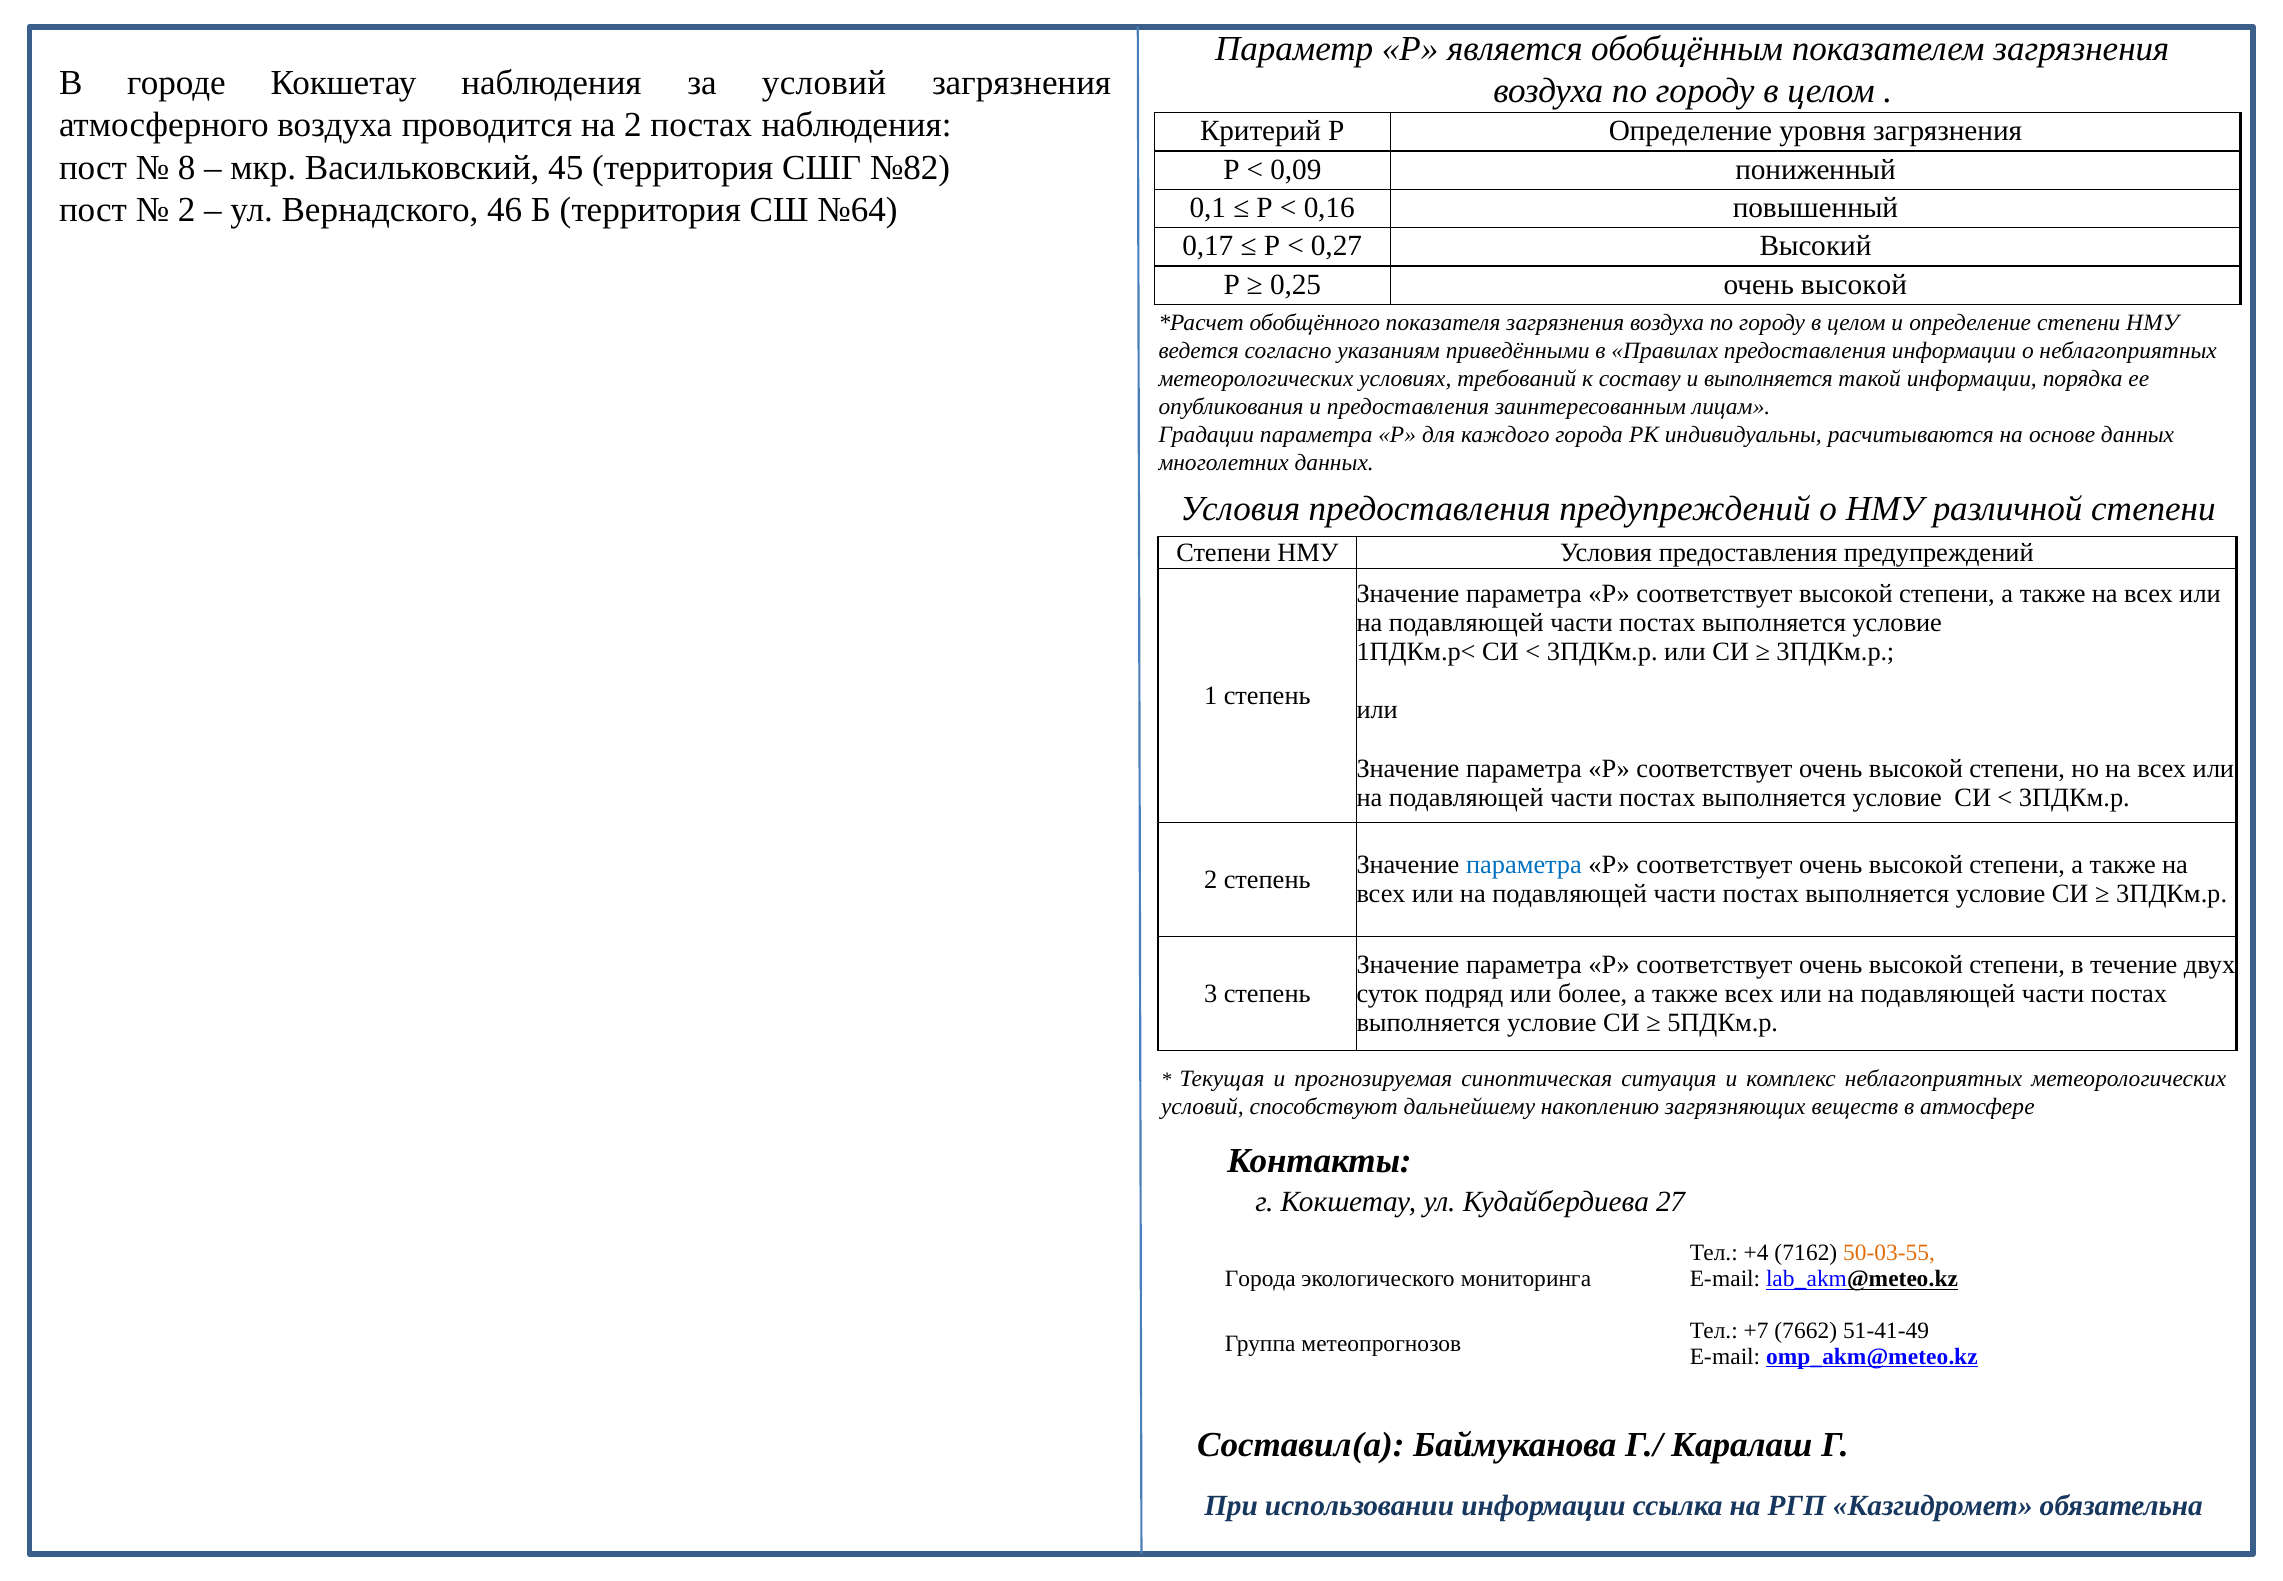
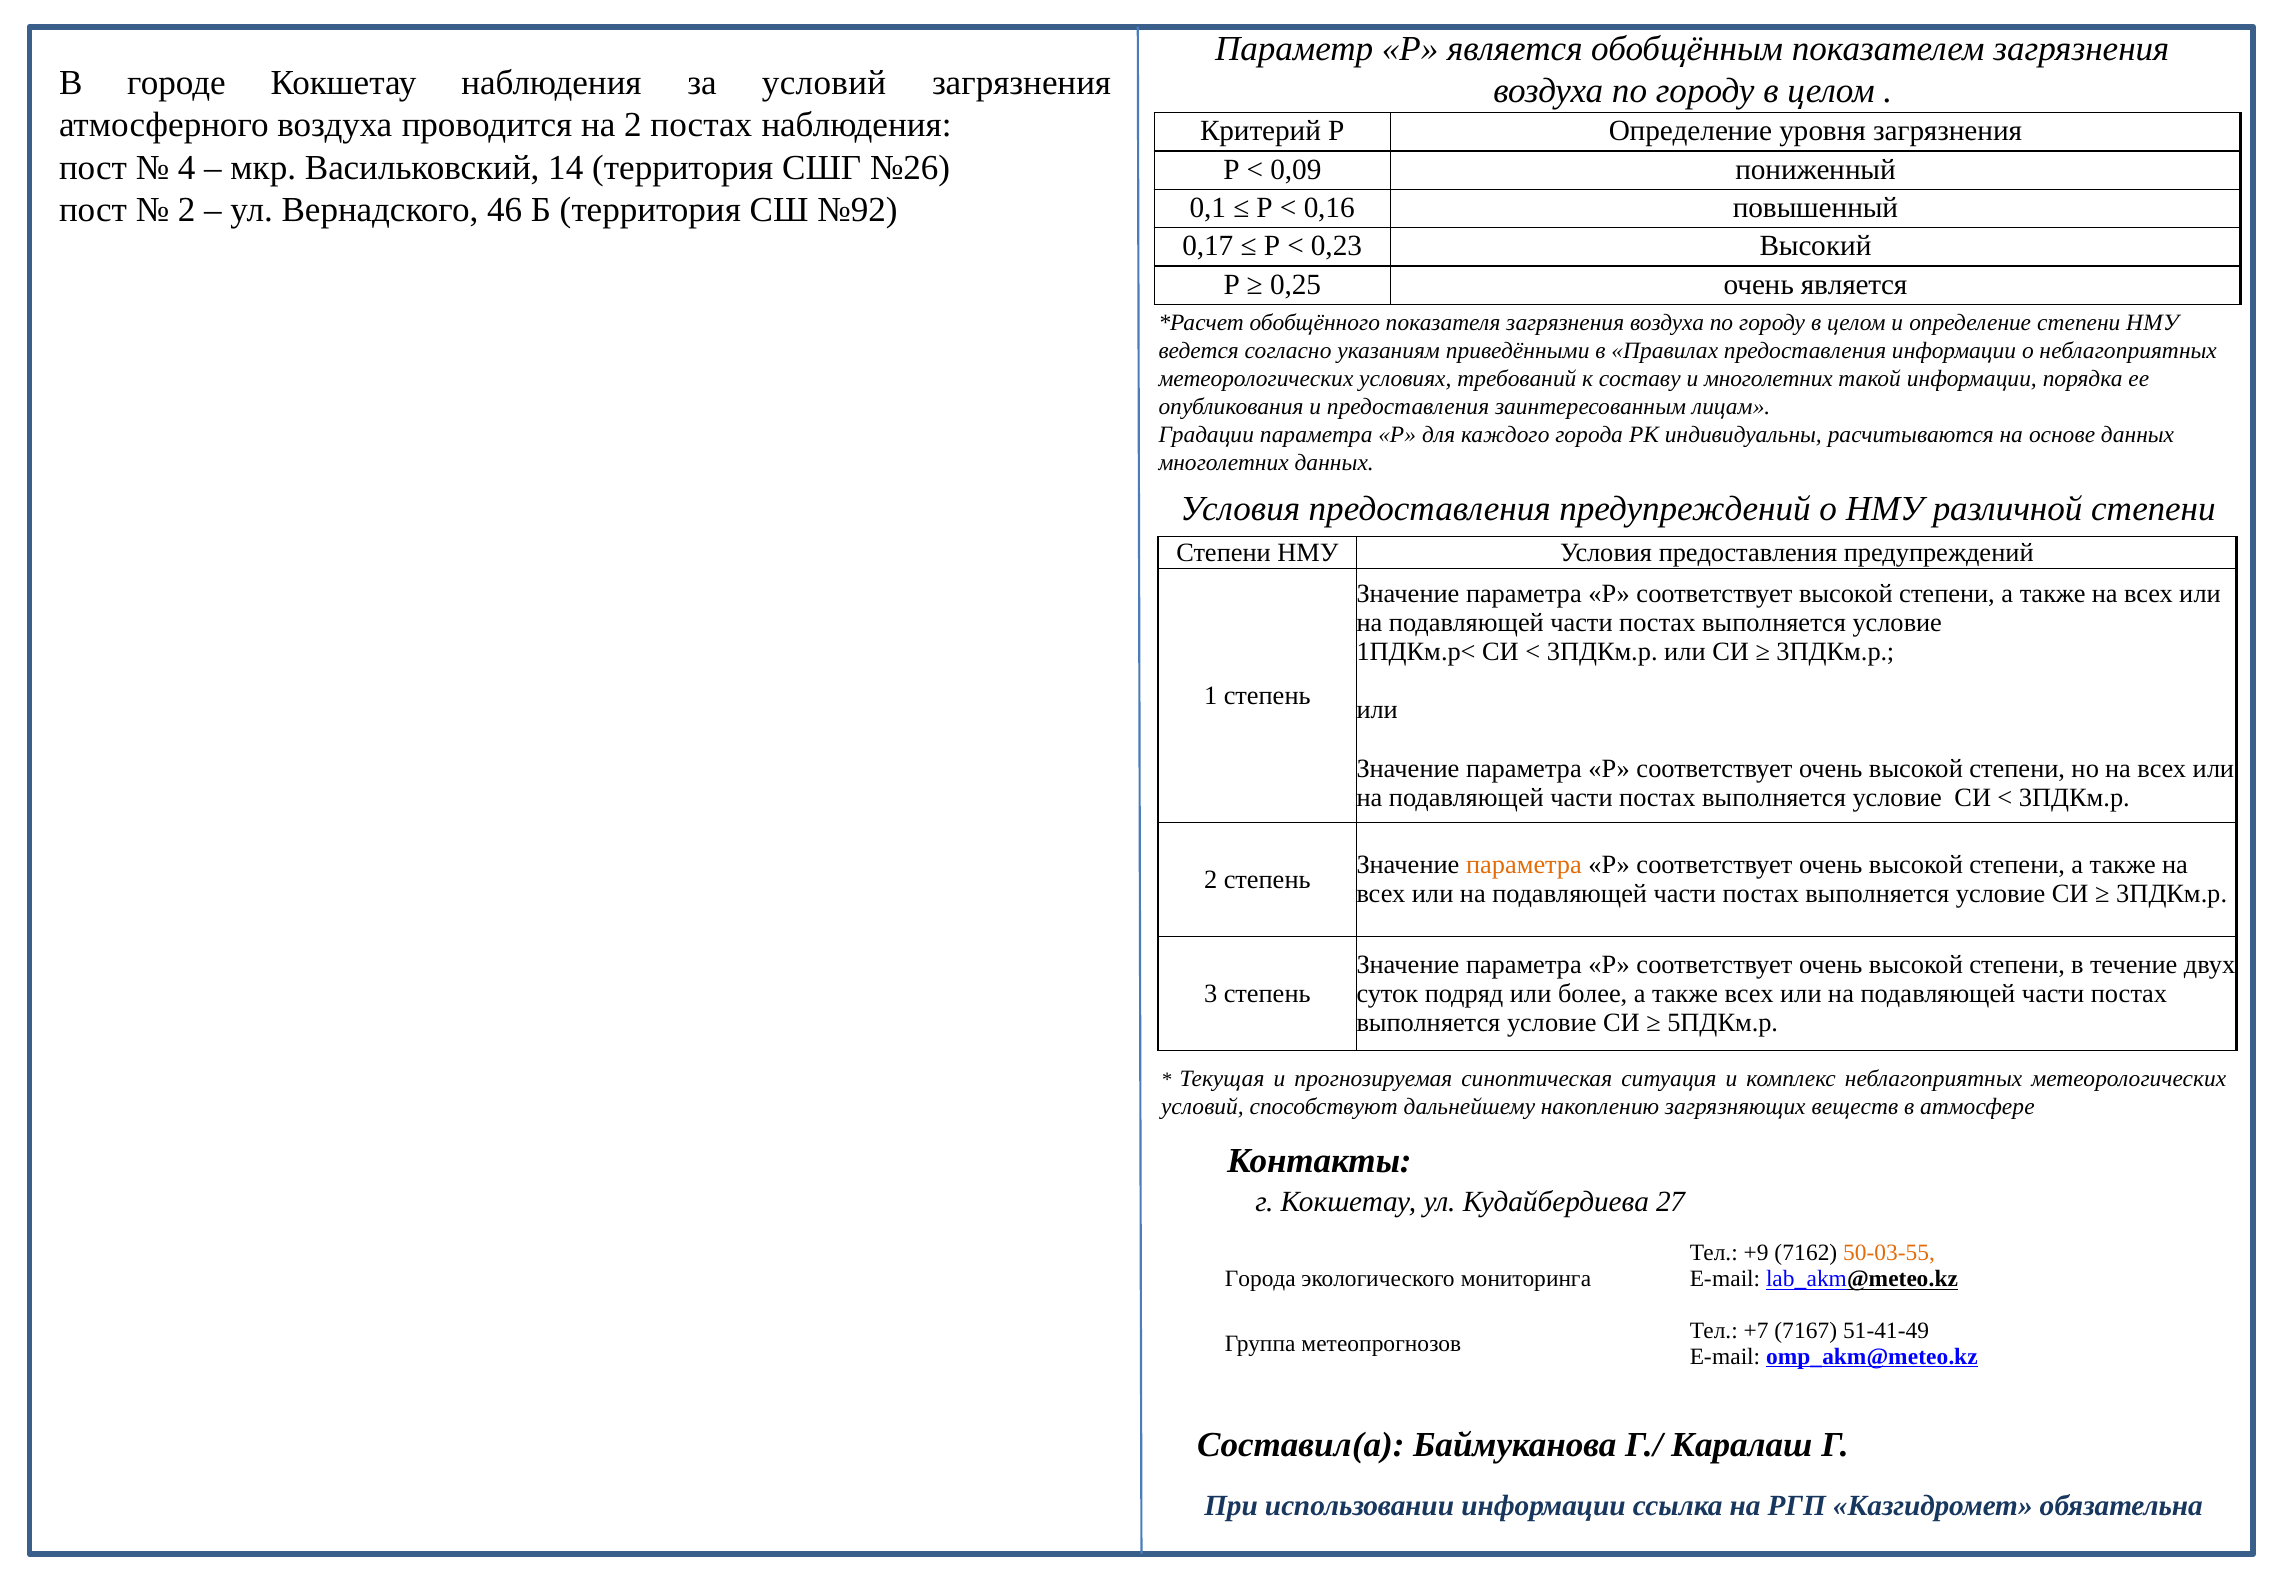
8: 8 -> 4 (187, 167)
45: 45 -> 14 (566, 167)
№82: №82 -> №26 (910, 167)
№64: №64 -> №92 (857, 210)
0,27: 0,27 -> 0,23 (1336, 246)
0,25 очень высокой: высокой -> является (1854, 285)
и выполняется: выполняется -> многолетних (1768, 379)
параметра colour: blue -> orange (1524, 865)
+4: +4 -> +9 (1756, 1253)
7662: 7662 -> 7167 (1806, 1330)
